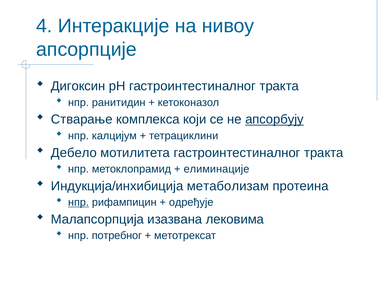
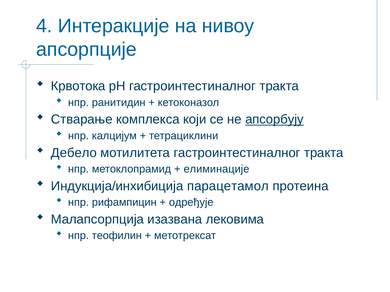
Дигоксин: Дигоксин -> Крвотока (78, 86)
метаболизам: метаболизам -> парацетамол (228, 186)
нпр underline: present -> none (78, 203)
потребног: потребног -> теофилин (117, 236)
